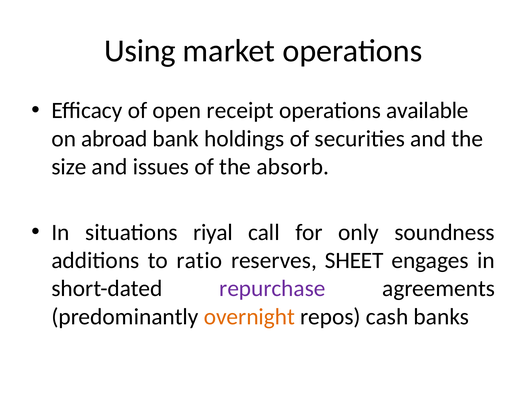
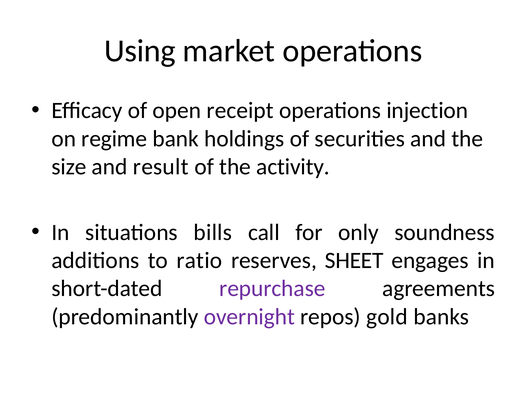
available: available -> injection (427, 111)
abroad: abroad -> regime (114, 139)
issues: issues -> result (161, 167)
absorb: absorb -> activity (293, 167)
riyal: riyal -> bills (213, 232)
overnight colour: orange -> purple (249, 317)
cash: cash -> gold (387, 317)
